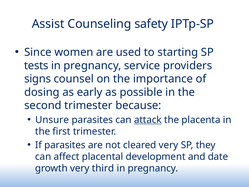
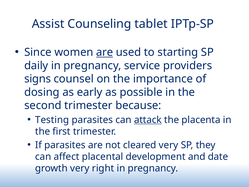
safety: safety -> tablet (151, 24)
are underline: none -> present (105, 52)
tests: tests -> daily (36, 66)
Unsure: Unsure -> Testing (52, 120)
third: third -> right (103, 168)
